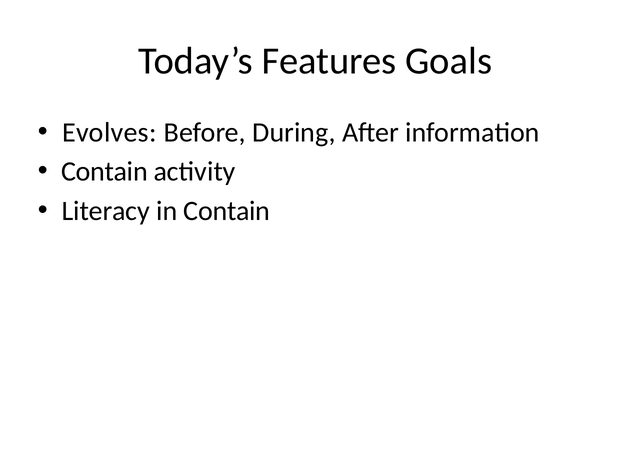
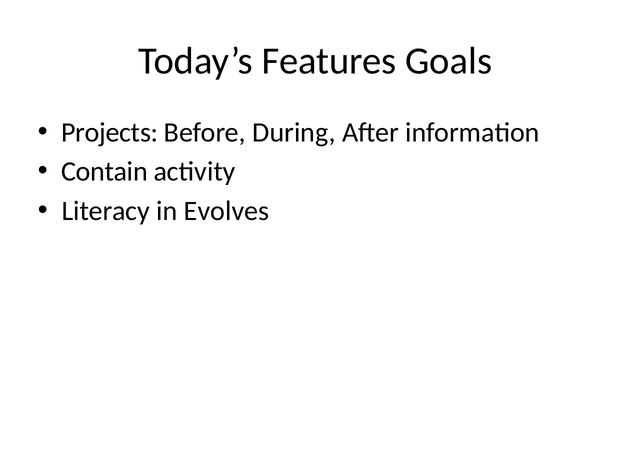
Evolves: Evolves -> Projects (110, 132)
in Contain: Contain -> Evolves (227, 211)
